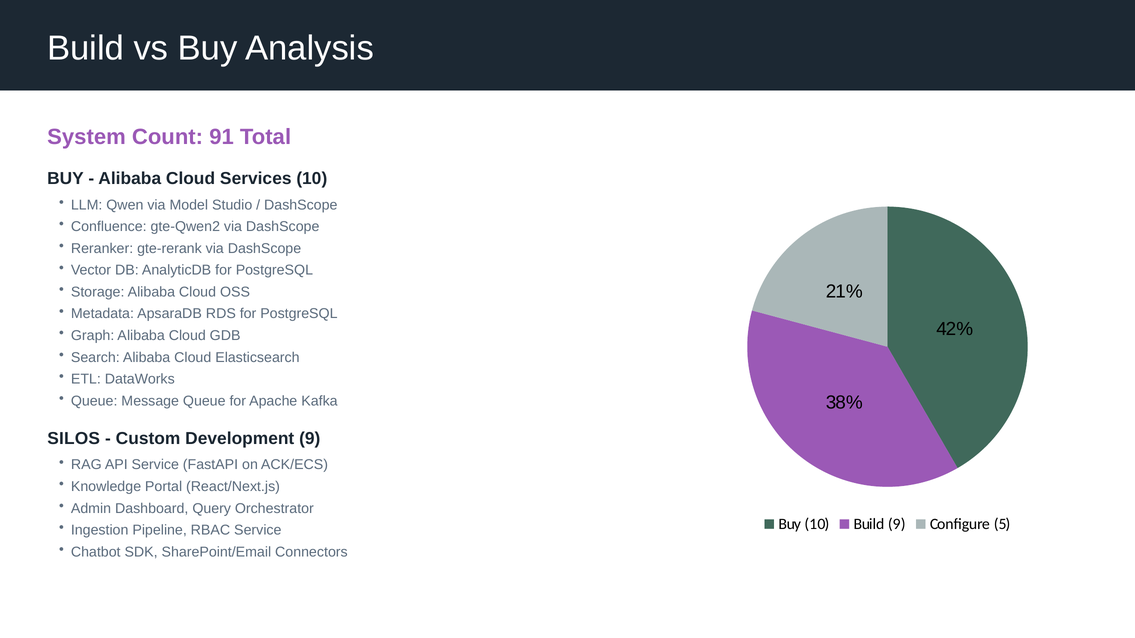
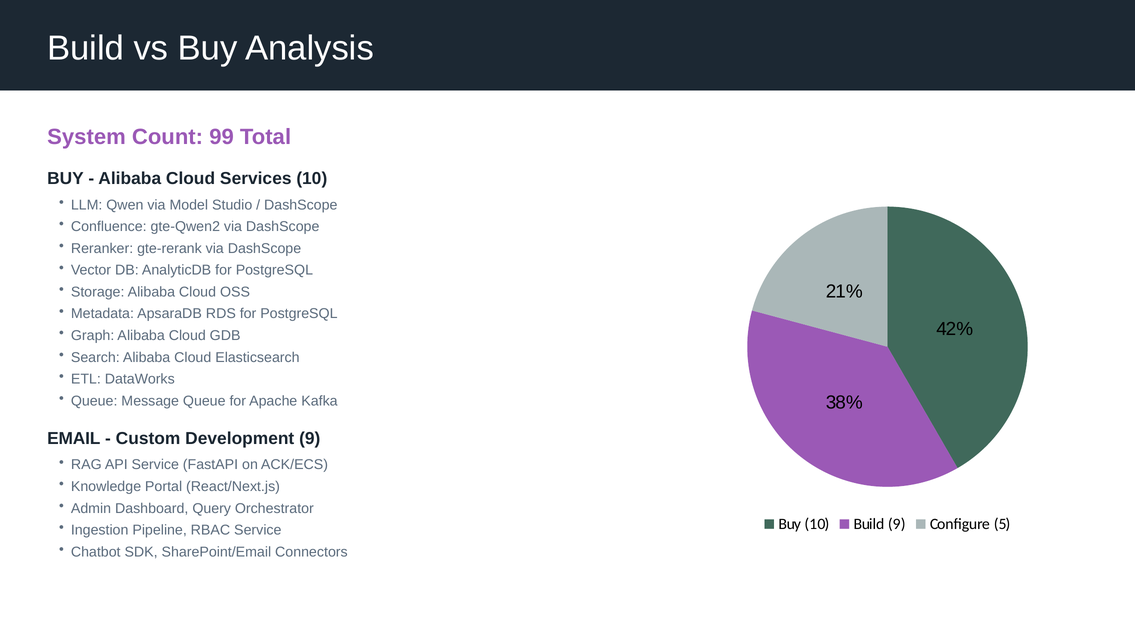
91: 91 -> 99 (222, 137)
SILOS: SILOS -> EMAIL (74, 439)
